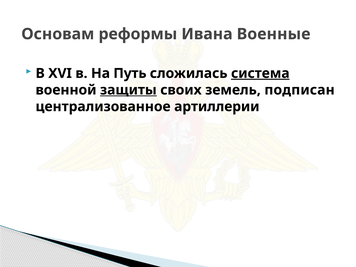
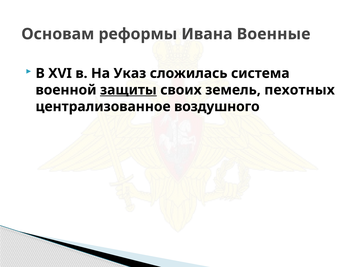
Путь: Путь -> Указ (130, 73)
система underline: present -> none (260, 73)
подписан: подписан -> пехотных (300, 90)
артиллерии: артиллерии -> воздушного (217, 107)
